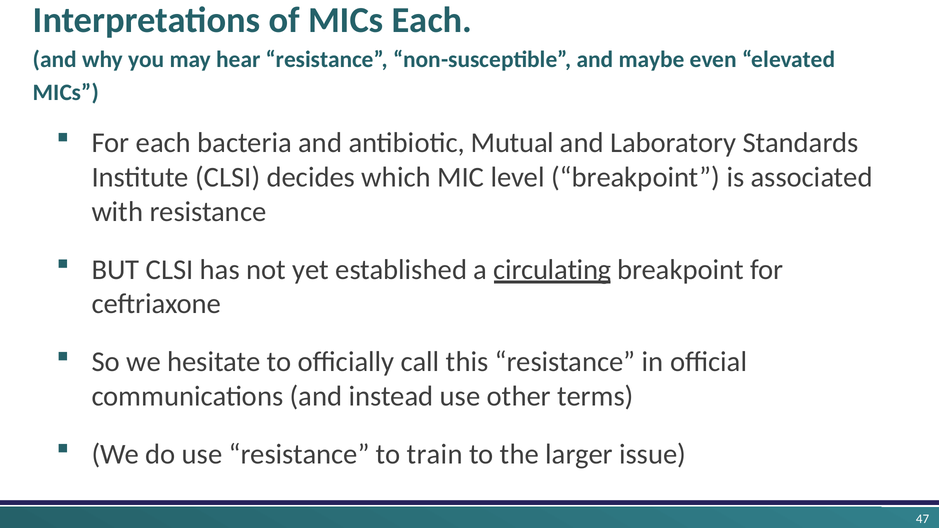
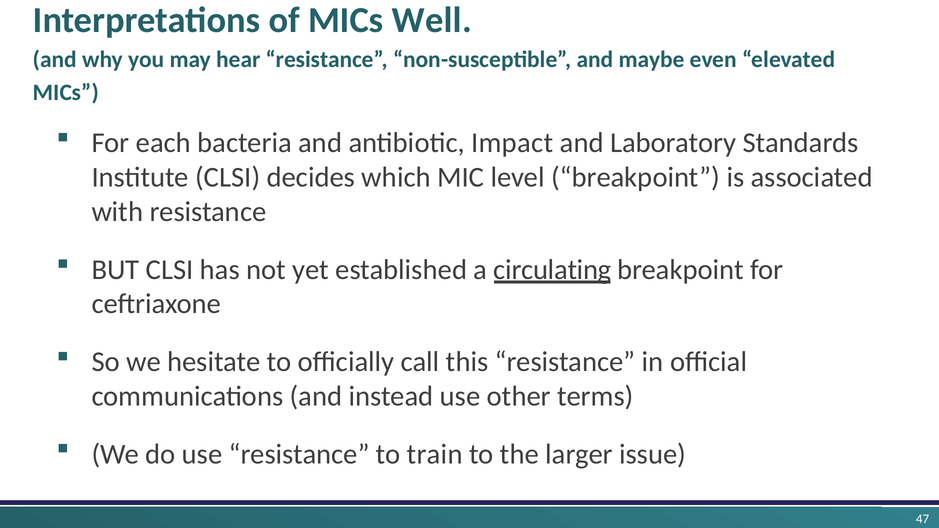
MICs Each: Each -> Well (432, 20)
Mutual: Mutual -> Impact (512, 143)
